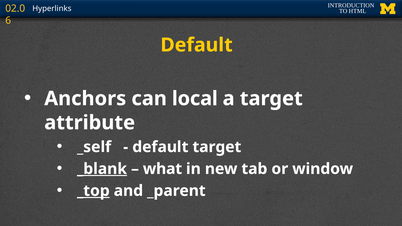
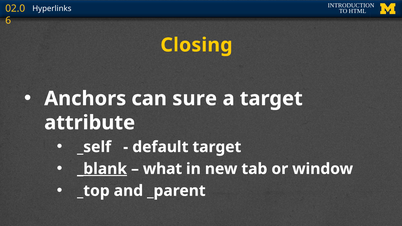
Default: Default -> Closing (196, 45)
local: local -> sure (195, 99)
_top underline: present -> none (93, 191)
